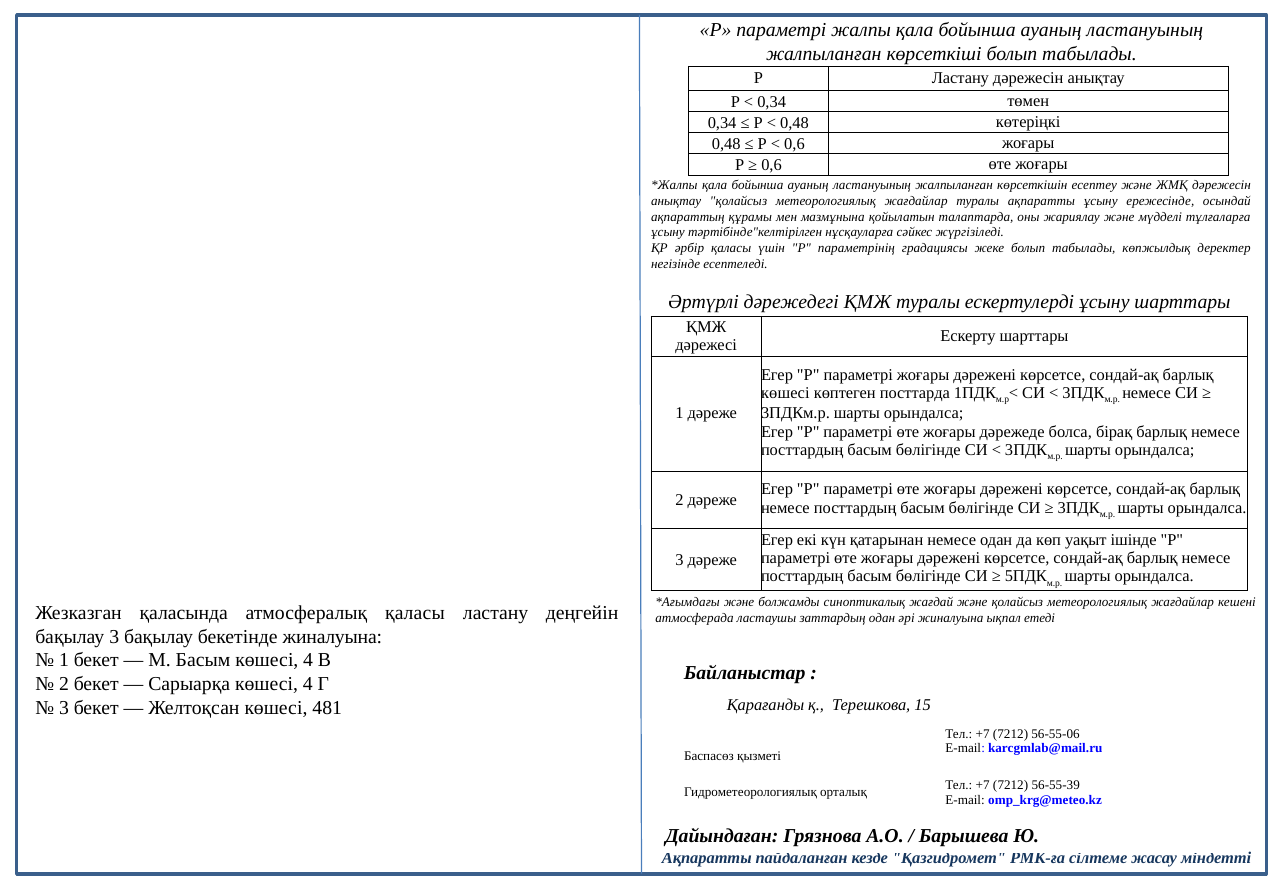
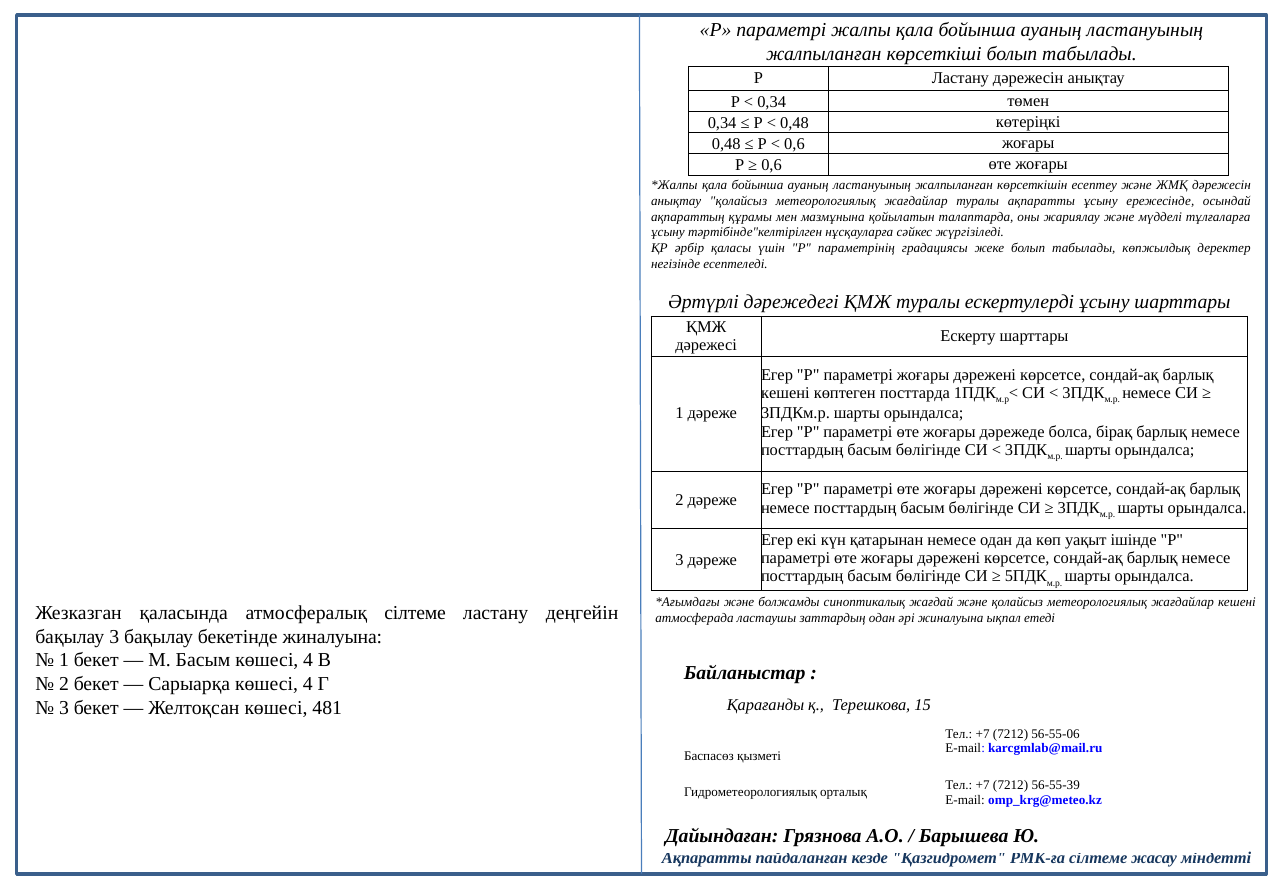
көшесі: көшесі -> кешені (785, 392)
атмосфералық қаласы: қаласы -> сілтеме (415, 612)
